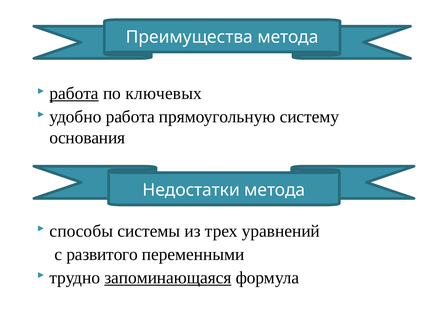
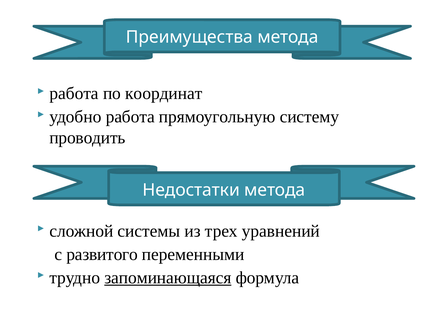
работа underline: present -> none (74, 93)
ключевых: ключевых -> координат (164, 93)
основания: основания -> проводить (87, 138)
способы: способы -> сложной (81, 231)
